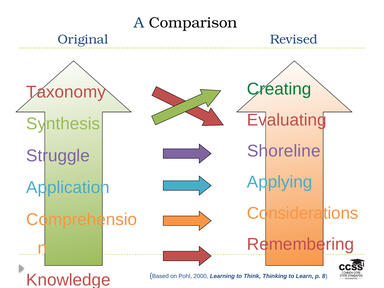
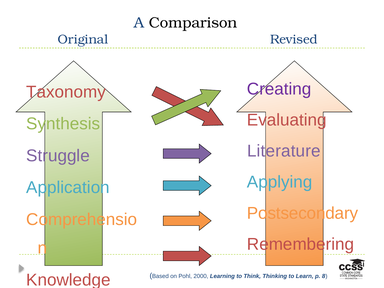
Creating colour: green -> purple (279, 89)
Shoreline: Shoreline -> Literature (284, 151)
Considerations: Considerations -> Postsecondary (303, 213)
